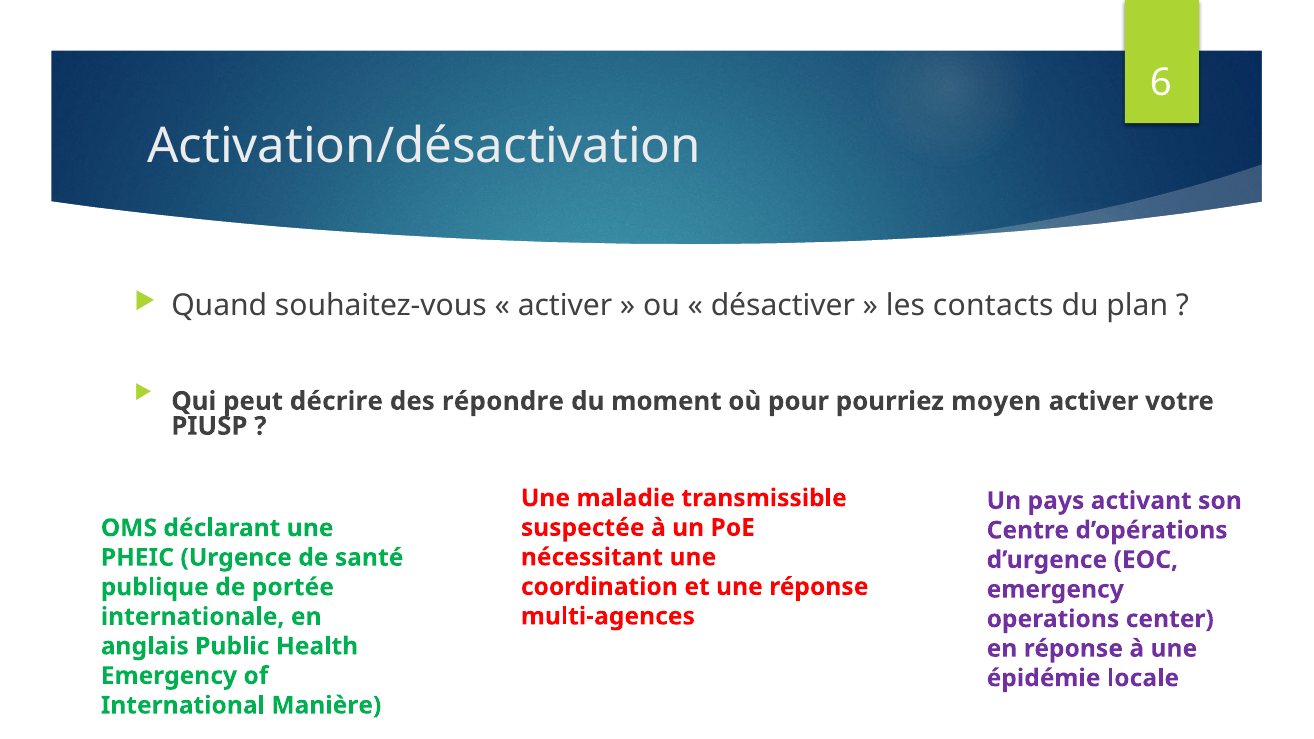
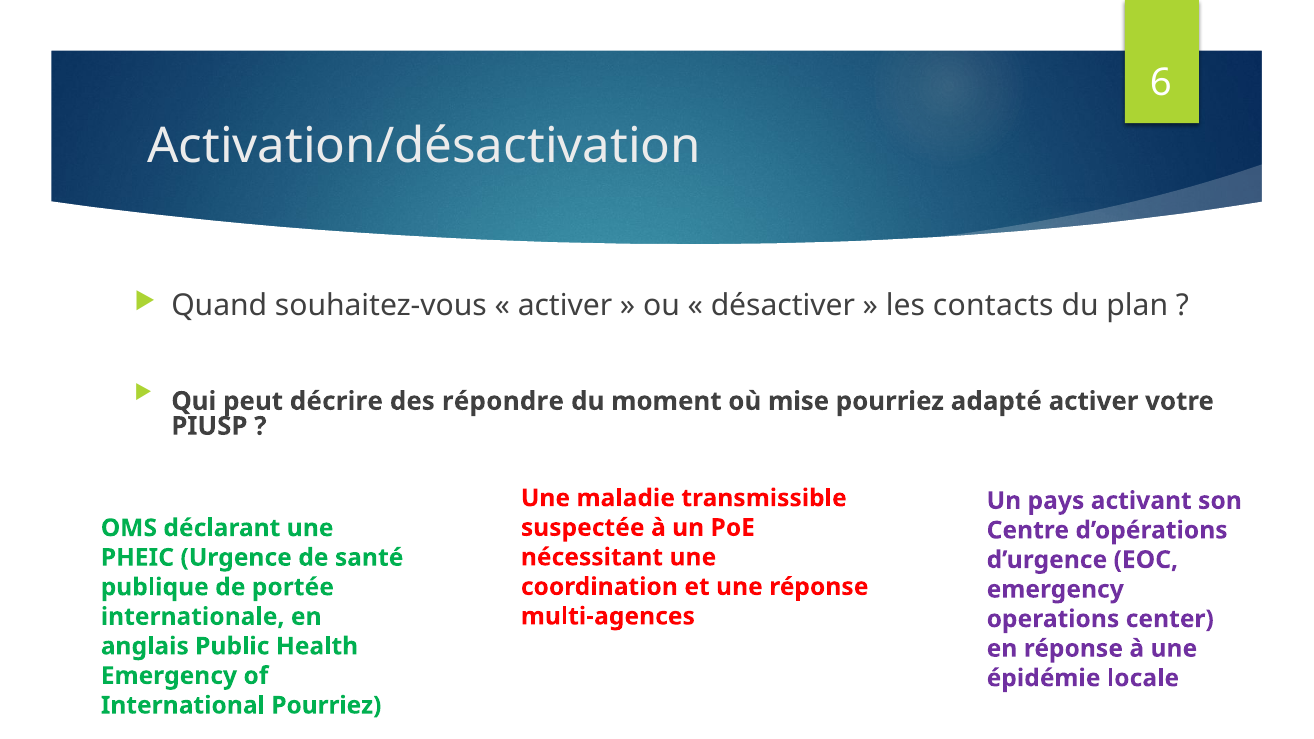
pour: pour -> mise (799, 401)
moyen: moyen -> adapté (996, 401)
International Manière: Manière -> Pourriez (326, 705)
